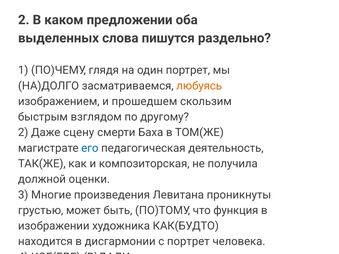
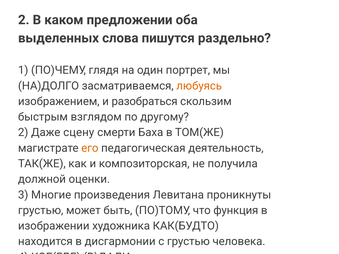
прошедшем: прошедшем -> разобраться (145, 101)
его colour: blue -> orange (90, 148)
с портрет: портрет -> грустью (188, 242)
